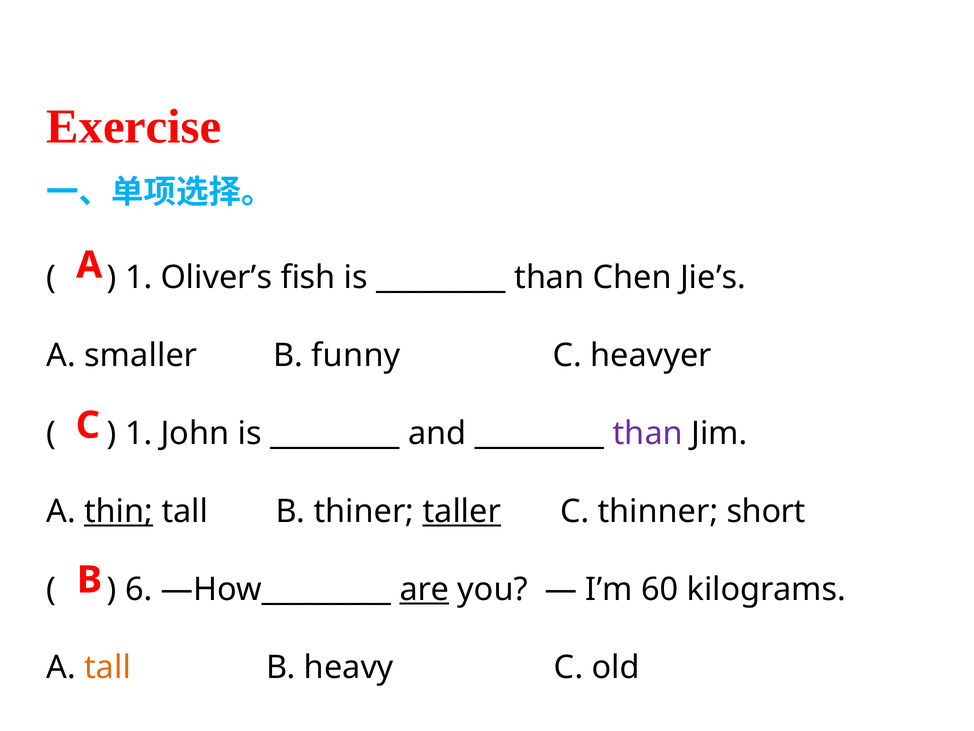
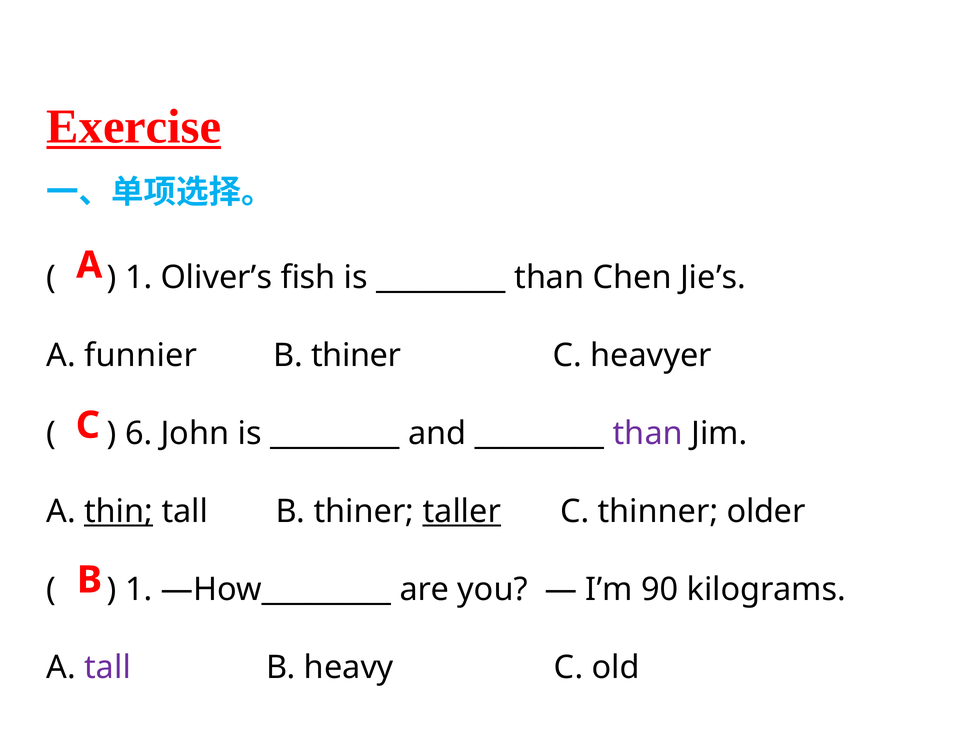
Exercise underline: none -> present (134, 127)
smaller: smaller -> funnier (141, 355)
funny: funny -> thiner (356, 355)
1: 1 -> 6 (139, 433)
short: short -> older (766, 511)
6: 6 -> 1 (139, 589)
are underline: present -> none (424, 589)
60: 60 -> 90 (660, 589)
tall colour: orange -> purple (108, 667)
